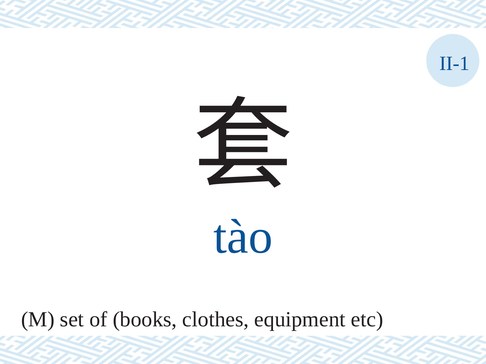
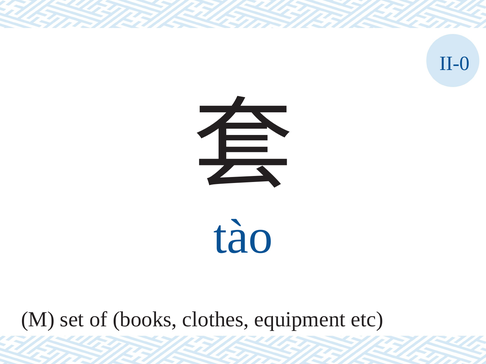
II-1: II-1 -> II-0 (455, 64)
